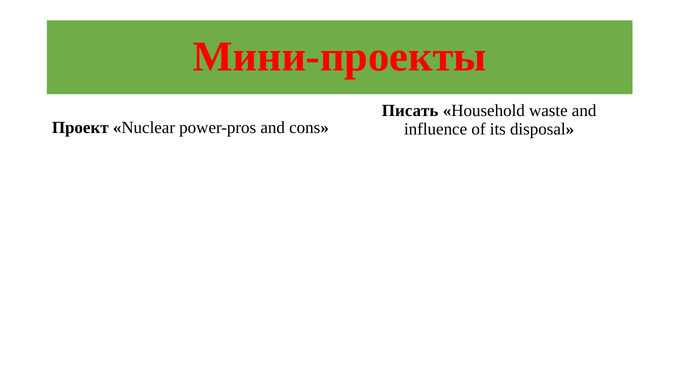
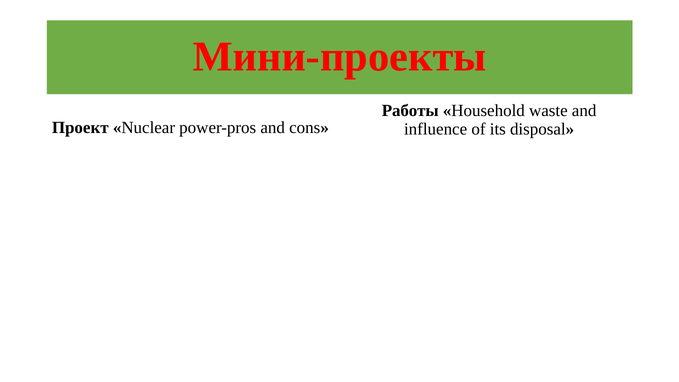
Писать: Писать -> Работы (410, 111)
